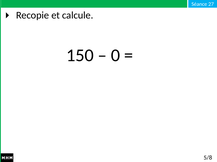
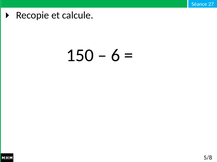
0: 0 -> 6 (115, 56)
